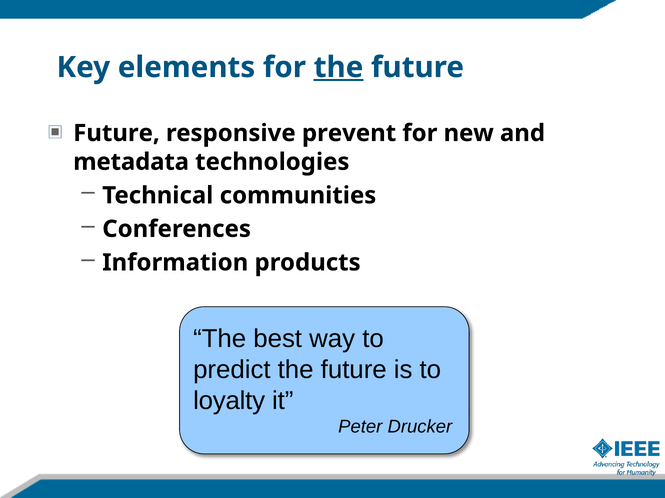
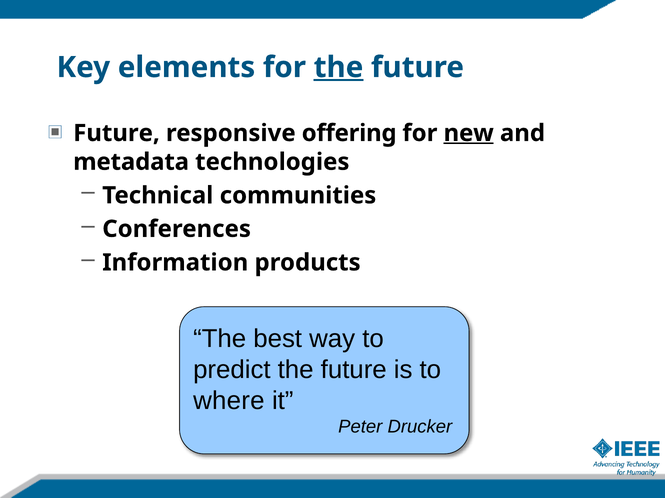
prevent: prevent -> offering (349, 133)
new underline: none -> present (469, 133)
loyalty: loyalty -> where (229, 401)
